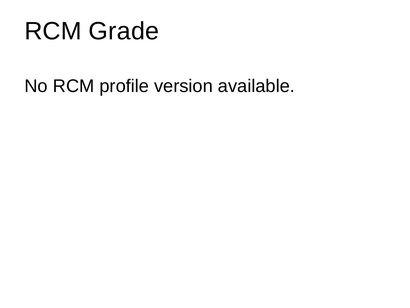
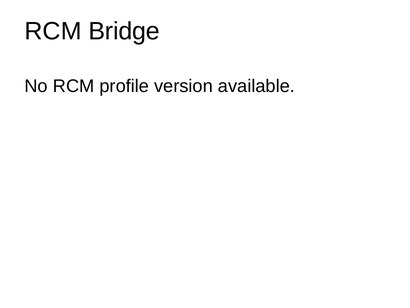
Grade: Grade -> Bridge (124, 31)
